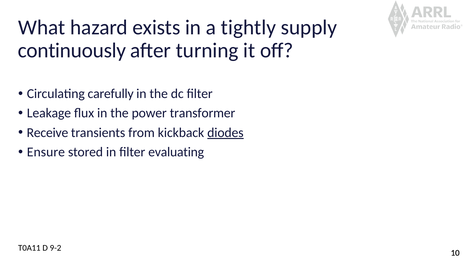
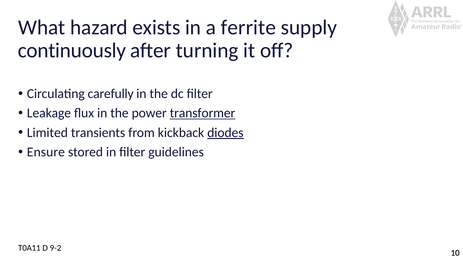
tightly: tightly -> ferrite (248, 27)
transformer underline: none -> present (203, 113)
Receive: Receive -> Limited (47, 132)
evaluating: evaluating -> guidelines (176, 152)
